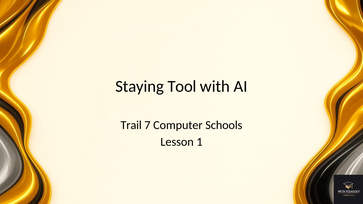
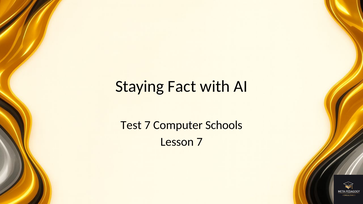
Tool: Tool -> Fact (182, 86)
Trail: Trail -> Test (131, 125)
Lesson 1: 1 -> 7 (200, 142)
